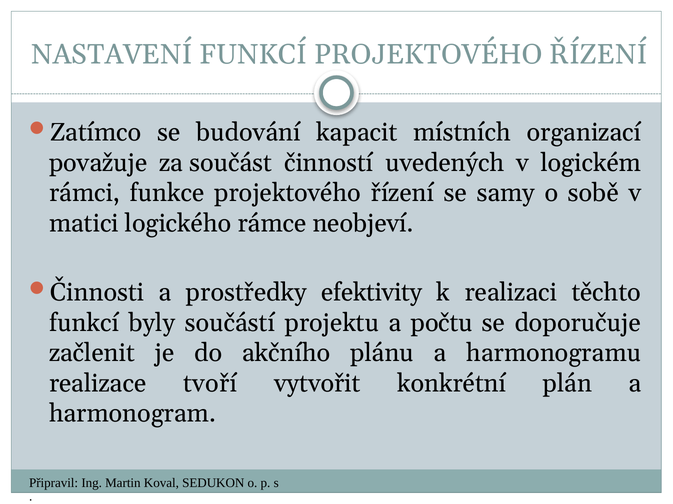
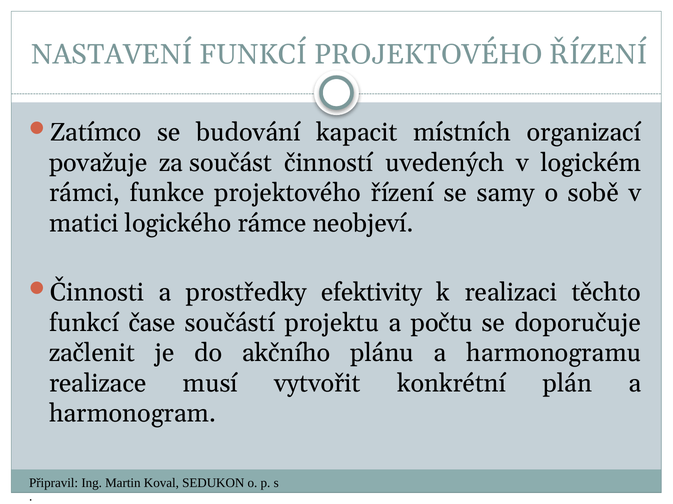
byly: byly -> čase (152, 323)
tvoří: tvoří -> musí (210, 384)
